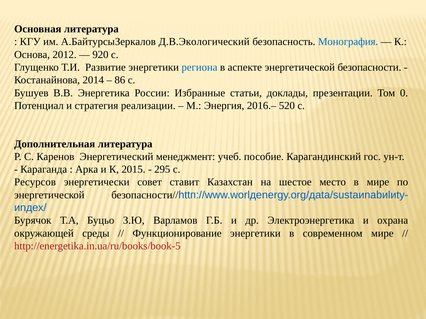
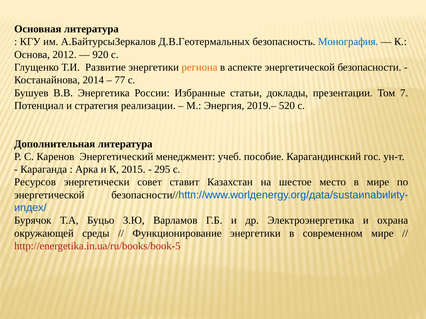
Д.В.Экологический: Д.В.Экологический -> Д.В.Геотермальных (204, 42)
региона colour: blue -> orange (200, 67)
86: 86 -> 77 (120, 80)
0: 0 -> 7 (404, 93)
2016.–: 2016.– -> 2019.– (262, 106)
